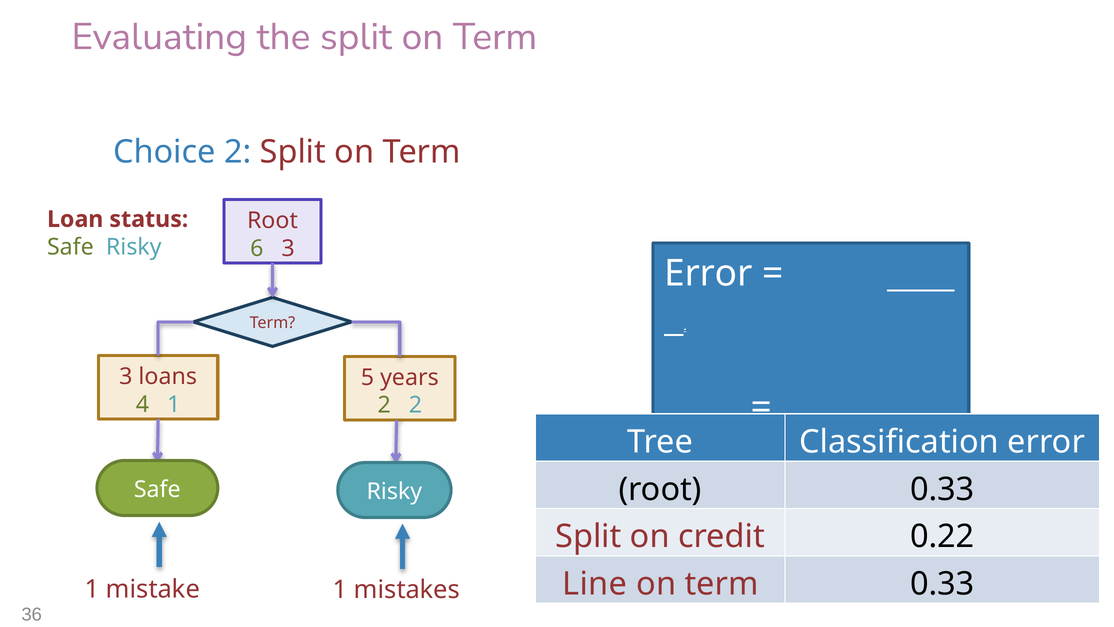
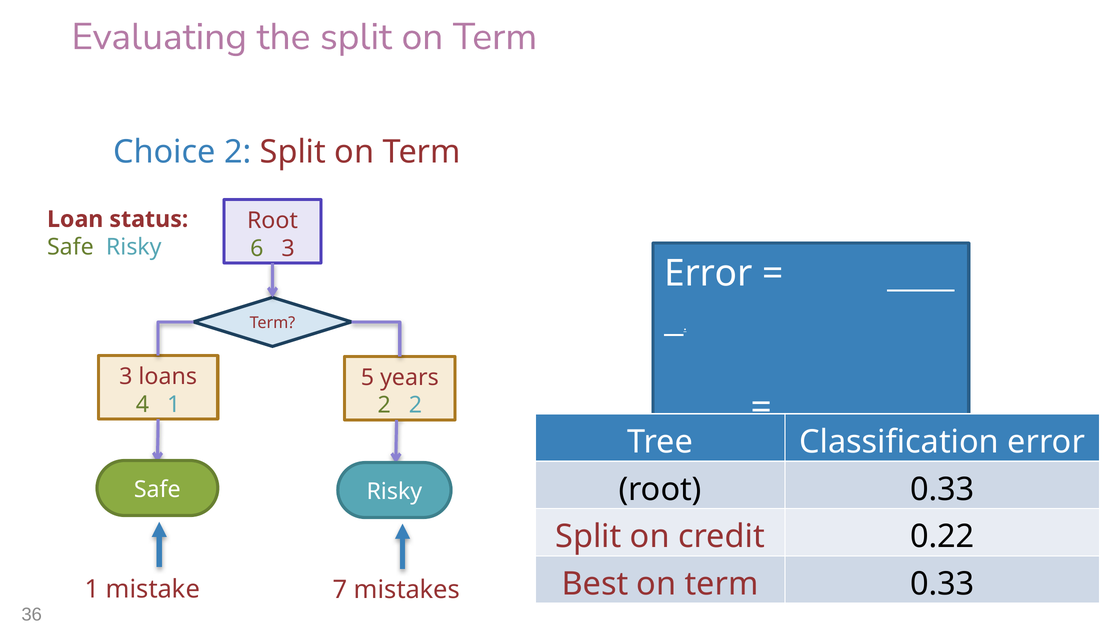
Line: Line -> Best (595, 584)
mistake 1: 1 -> 7 (340, 590)
